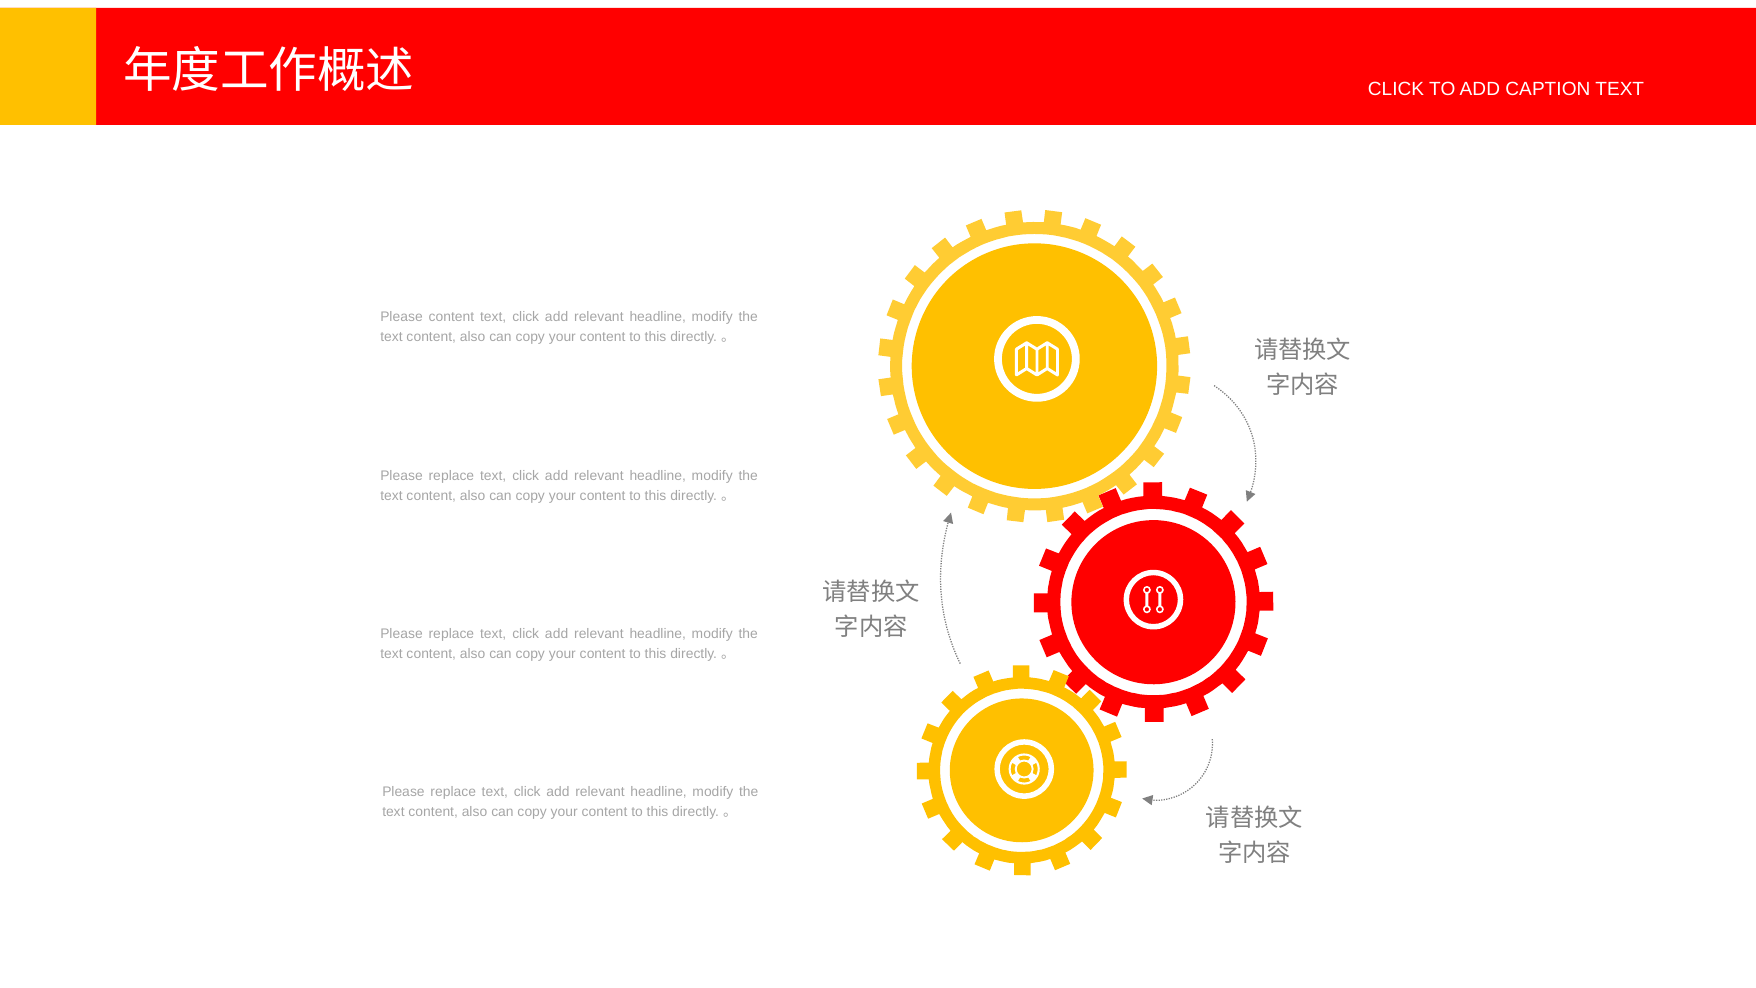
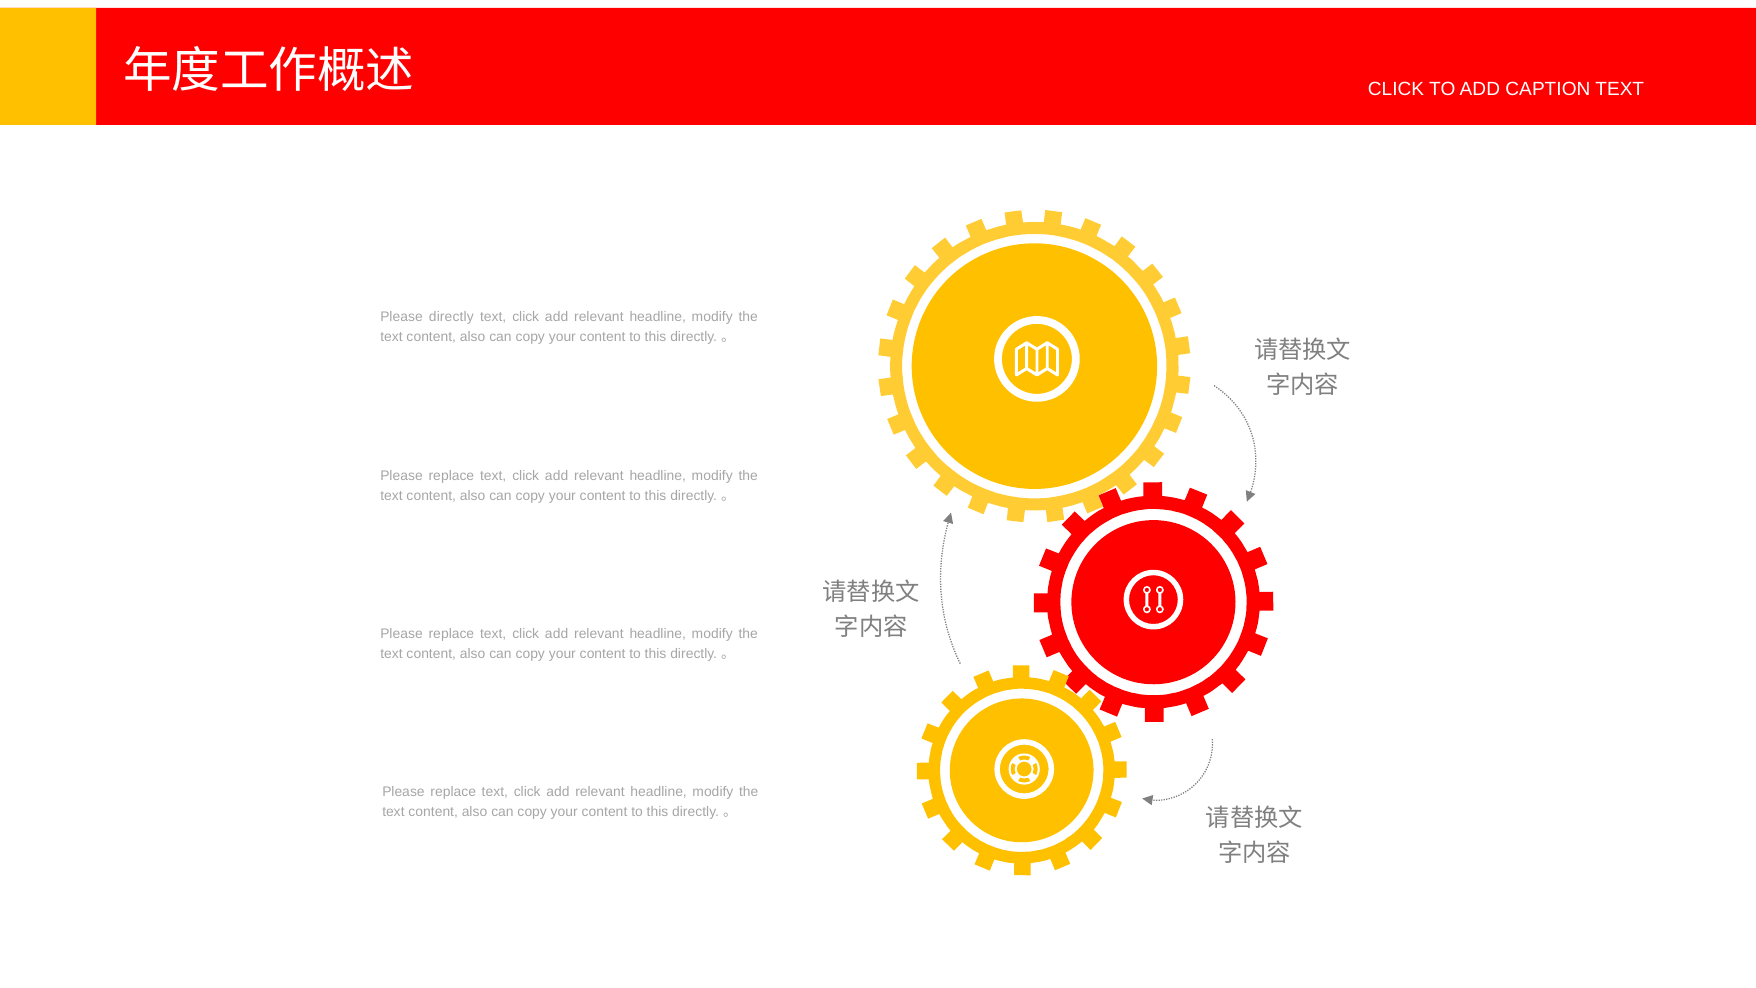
Please content: content -> directly (451, 317)
